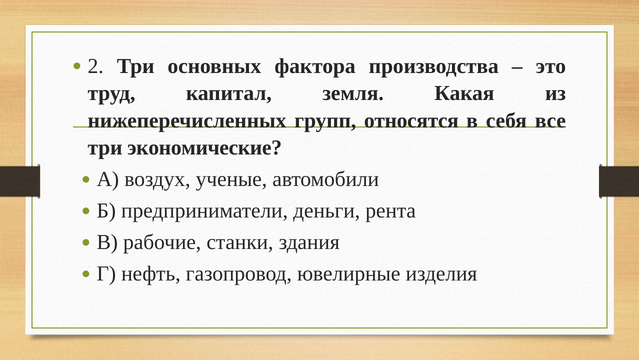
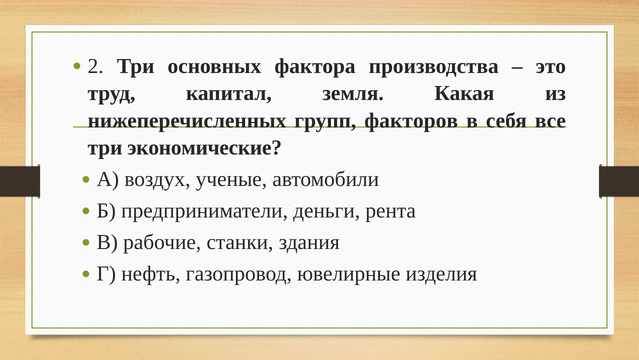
относятся: относятся -> факторов (411, 120)
